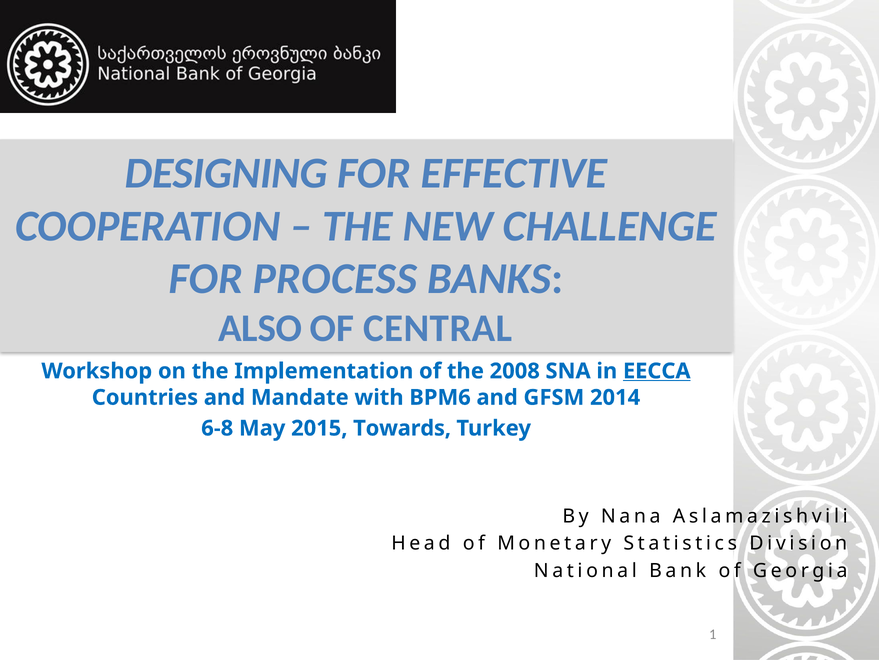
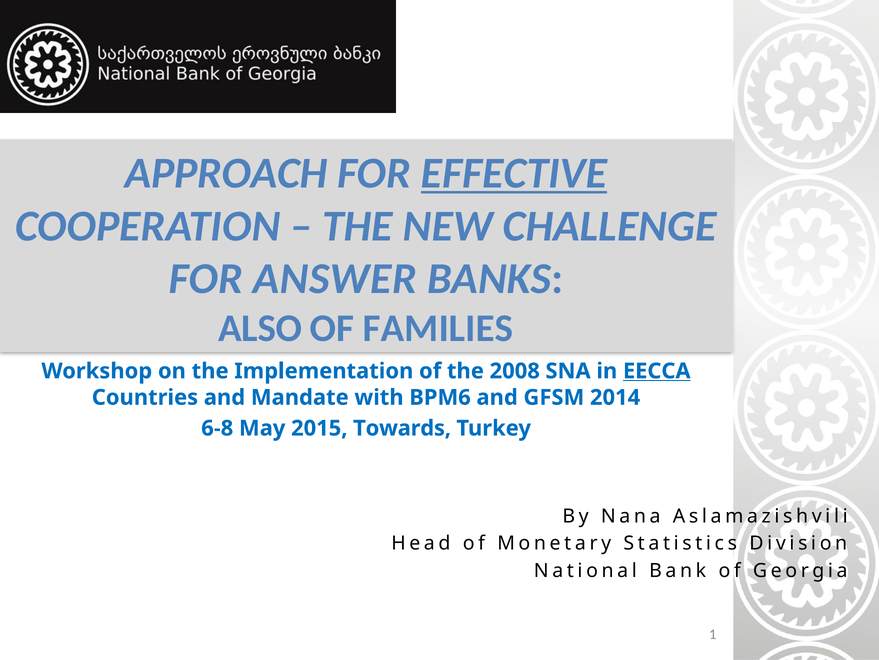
DESIGNING: DESIGNING -> APPROACH (226, 173)
EFFECTIVE underline: none -> present (514, 173)
PROCESS: PROCESS -> ANSWER (335, 278)
CENTRAL: CENTRAL -> FAMILIES (438, 328)
